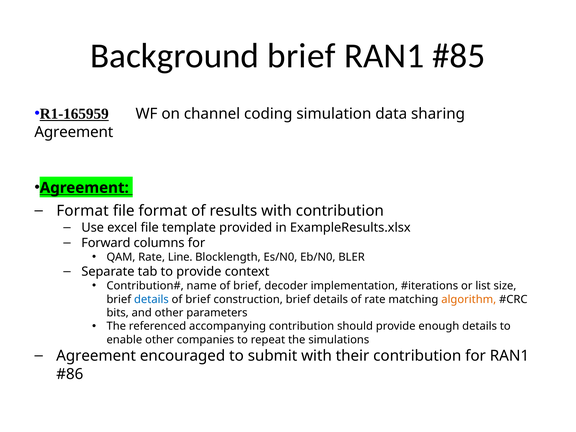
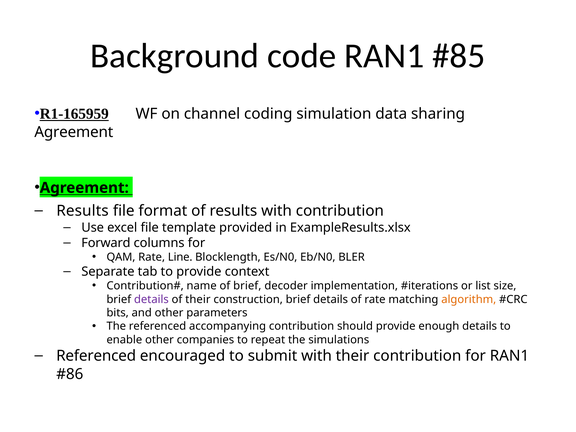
Background brief: brief -> code (302, 56)
Format: Format -> Results (83, 211)
details colour: blue -> purple (151, 299)
brief: brief -> their (198, 299)
Agreement: Agreement -> Referenced (96, 356)
